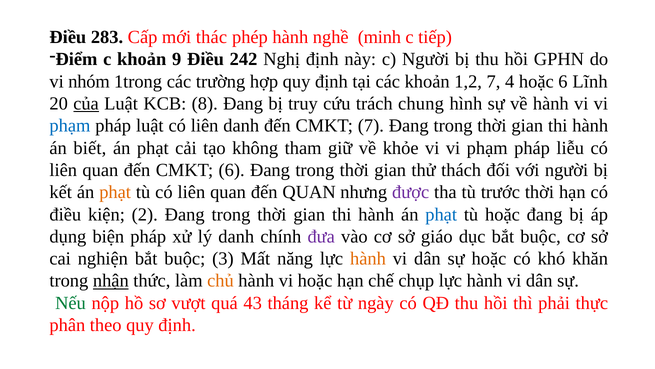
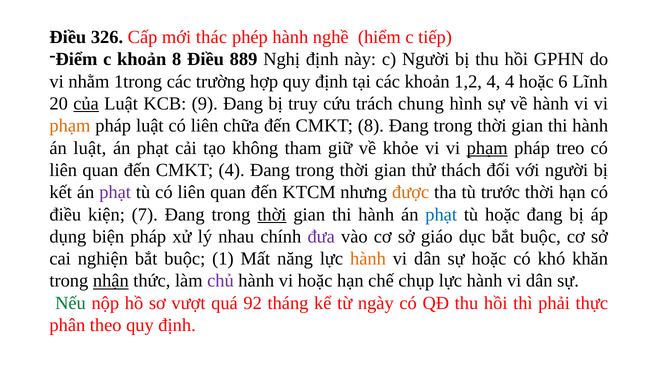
283: 283 -> 326 (107, 37)
minh: minh -> hiểm (379, 37)
khoản 9: 9 -> 8 (177, 59)
242: 242 -> 889 (244, 59)
nhóm: nhóm -> nhằm (89, 81)
1,2 7: 7 -> 4 (494, 81)
8: 8 -> 9 (205, 103)
phạm colour: blue -> orange (70, 126)
liên danh: danh -> chữa (241, 126)
CMKT 7: 7 -> 8 (371, 126)
án biết: biết -> luật (90, 148)
phạm underline: none -> present (487, 148)
liễu: liễu -> treo (570, 148)
CMKT 6: 6 -> 4 (232, 170)
phạt colour: orange -> purple (115, 192)
đến QUAN: QUAN -> KTCM (309, 192)
được colour: purple -> orange (411, 192)
2: 2 -> 7 (145, 214)
thời underline: none -> present (272, 214)
lý danh: danh -> nhau (236, 236)
3: 3 -> 1 (223, 258)
chủ colour: orange -> purple (220, 280)
43: 43 -> 92 (253, 303)
